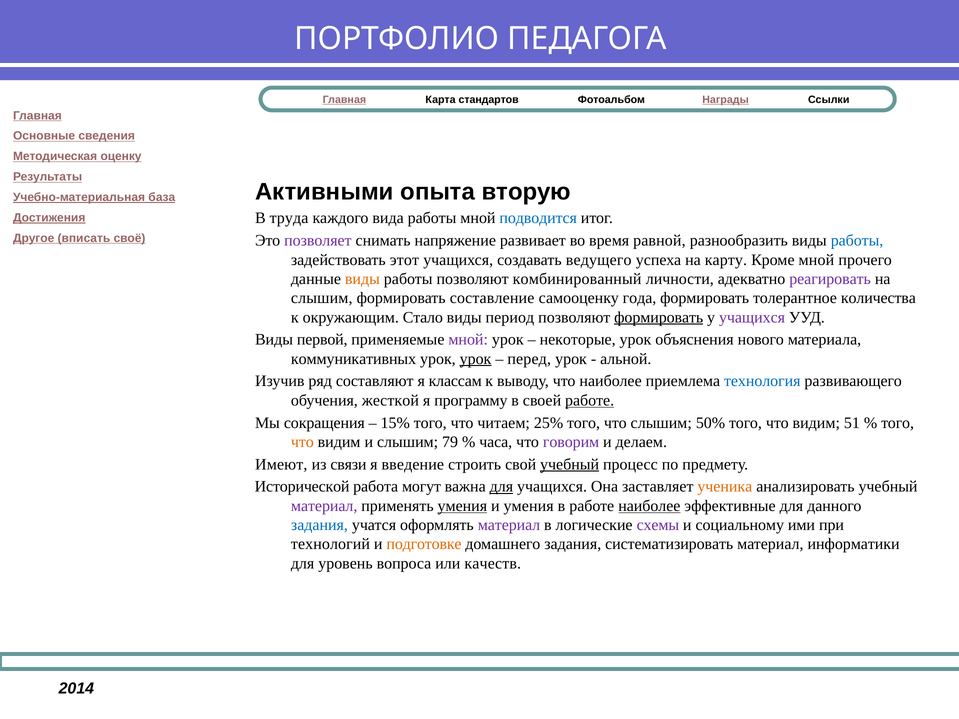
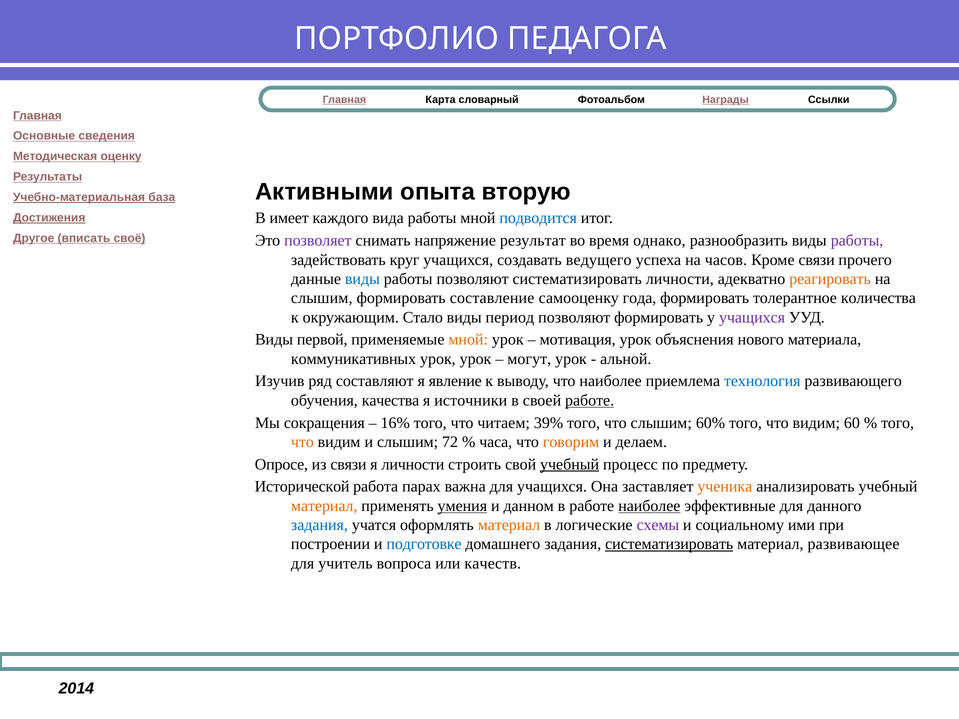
стандартов: стандартов -> словарный (489, 100)
труда: труда -> имеет (289, 218)
развивает: развивает -> результат (533, 241)
равной: равной -> однако (659, 241)
работы colour: blue -> purple (857, 241)
этот: этот -> круг (405, 260)
карту: карту -> часов (726, 260)
Кроме мной: мной -> связи (817, 260)
виды colour: orange -> blue (362, 279)
позволяют комбинированный: комбинированный -> систематизировать (577, 279)
реагировать colour: purple -> orange (830, 279)
формировать underline: present -> none (659, 317)
мной colour: purple -> orange (468, 340)
некоторые: некоторые -> мотивация (578, 340)
урок underline: present -> none (476, 359)
перед: перед -> могут (529, 359)
классам: классам -> явление (455, 381)
жесткой: жесткой -> качества (391, 401)
программу: программу -> источники (471, 401)
15%: 15% -> 16% (395, 423)
25%: 25% -> 39% (549, 423)
50%: 50% -> 60% (711, 423)
51: 51 -> 60 (852, 423)
79: 79 -> 72 (450, 442)
говорим colour: purple -> orange (571, 442)
Имеют: Имеют -> Опросе (281, 464)
я введение: введение -> личности (413, 464)
могут: могут -> парах (421, 487)
для underline: present -> none (501, 487)
материал colour: purple -> orange (324, 506)
и умения: умения -> данном (529, 506)
материал colour: purple -> orange (509, 525)
технологий: технологий -> построении (331, 544)
подготовке colour: orange -> blue (424, 544)
систематизировать underline: none -> present (669, 544)
информатики: информатики -> развивающее (854, 544)
уровень: уровень -> учитель (345, 564)
